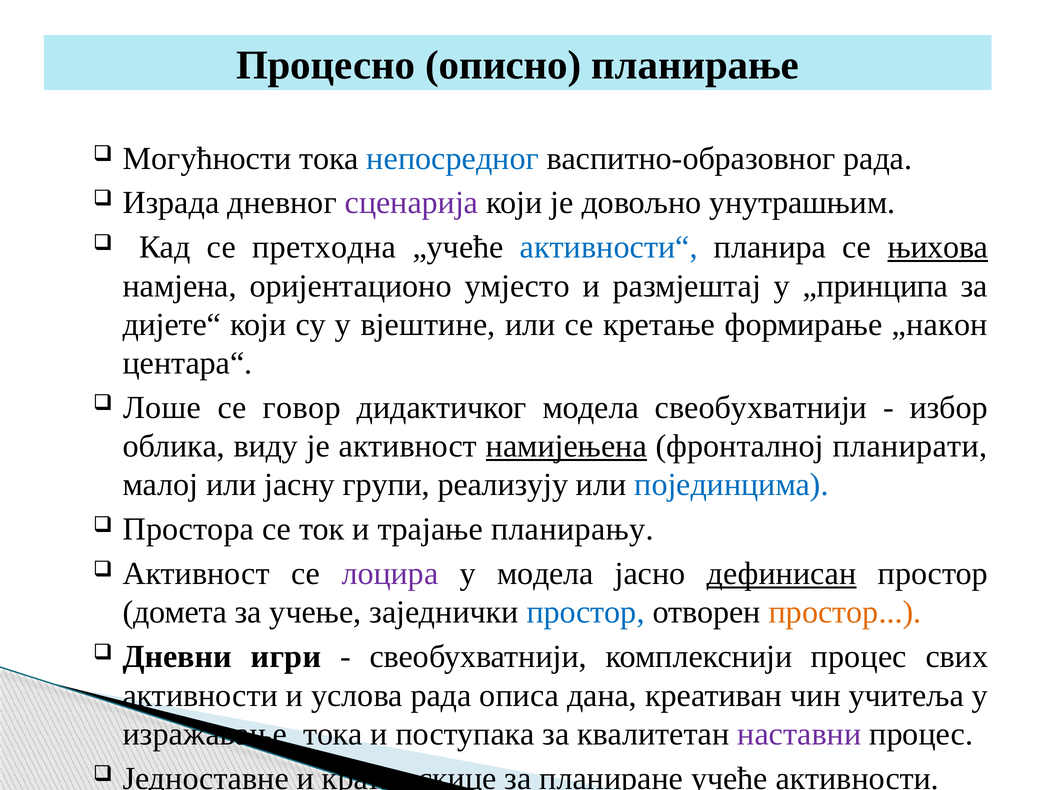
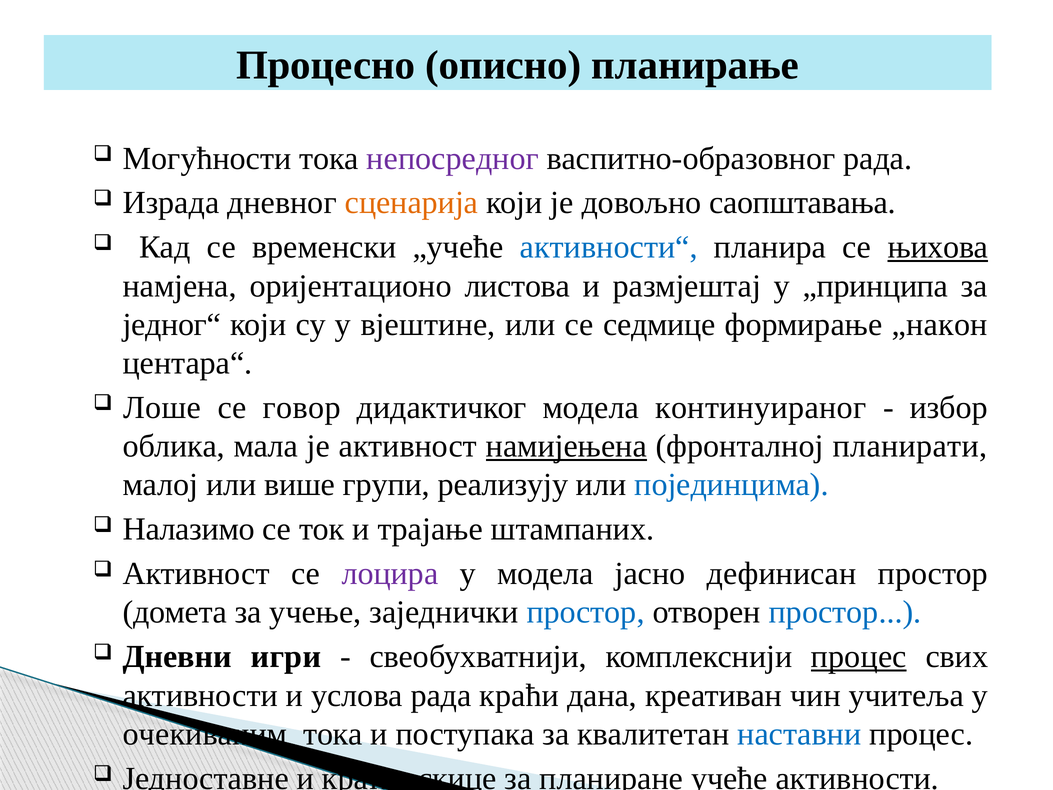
непосредног colour: blue -> purple (453, 158)
сценарија colour: purple -> orange (411, 203)
унутрашњим: унутрашњим -> саопштавања (802, 203)
претходна: претходна -> временски (324, 247)
умјесто: умјесто -> листова (517, 286)
дијете“: дијете“ -> једног“ (172, 324)
кретање: кретање -> седмице (659, 324)
модела свеобухватнији: свеобухватнији -> континуираног (761, 407)
виду: виду -> мала (266, 446)
јасну: јасну -> више (300, 485)
Простора: Простора -> Налазимо (189, 529)
планирању: планирању -> штампаних (573, 529)
дефинисан underline: present -> none (782, 574)
простор colour: orange -> blue (845, 612)
процес underline: none -> present (859, 657)
описа: описа -> краћи (519, 695)
изражавање: изражавање -> очекиваним (205, 734)
наставни colour: purple -> blue (799, 734)
